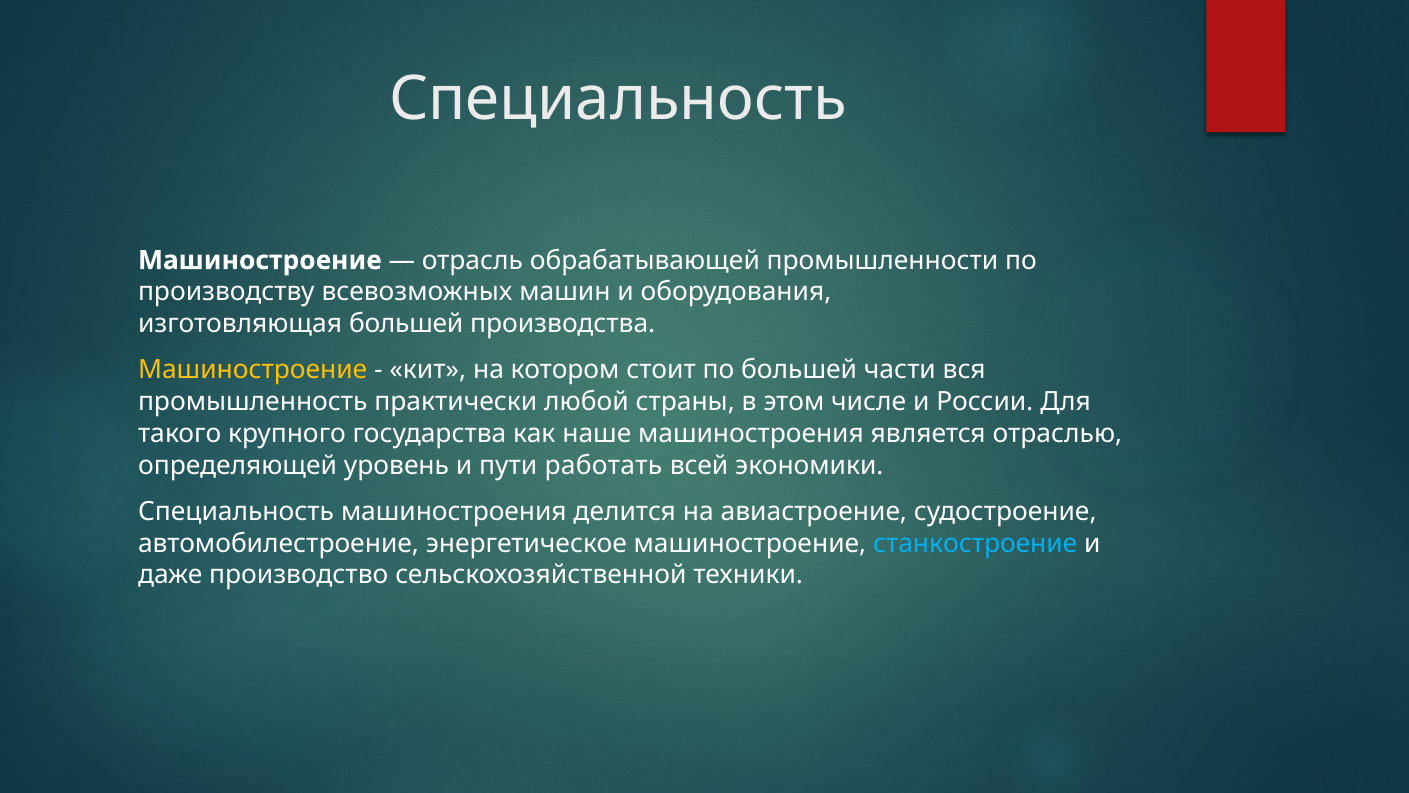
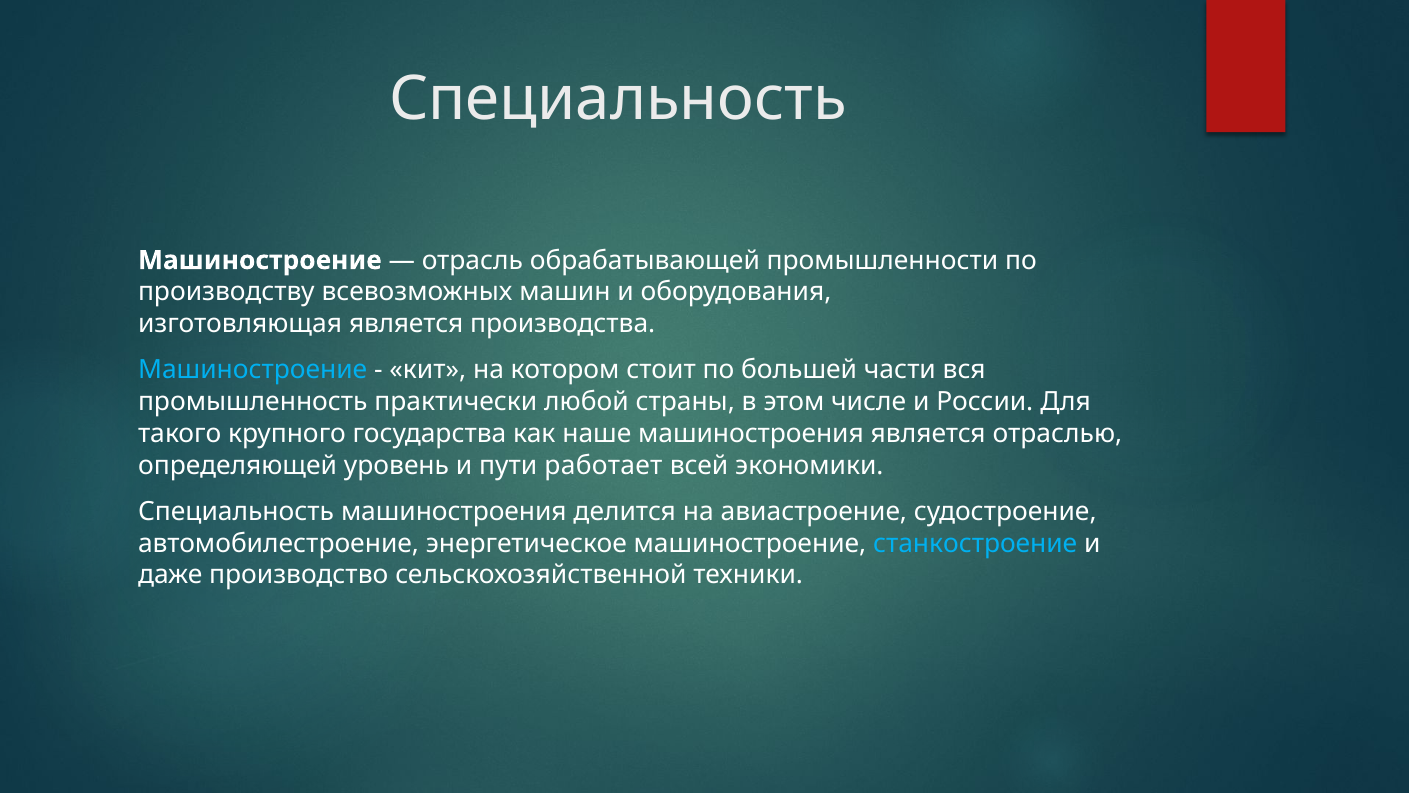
изготовляющая большей: большей -> является (406, 324)
Машиностроение colour: yellow -> light blue (253, 370)
работать: работать -> работает (603, 465)
